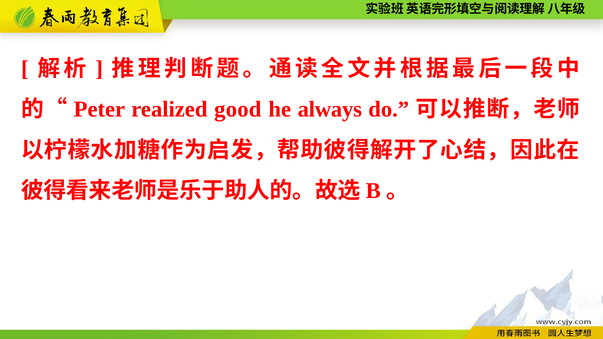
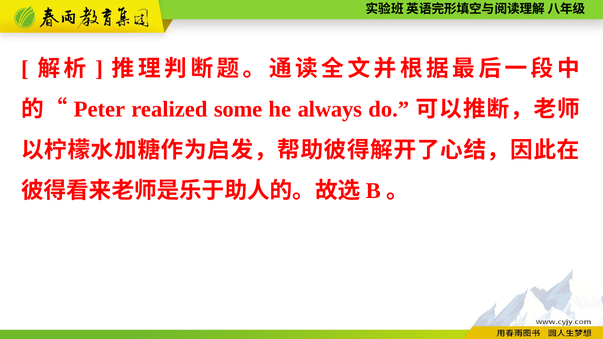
good: good -> some (238, 110)
